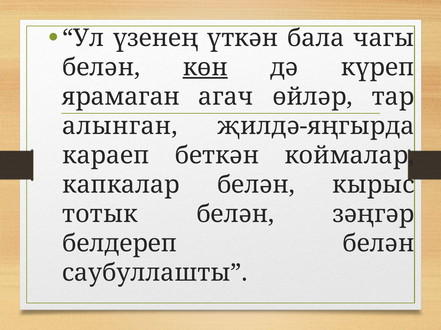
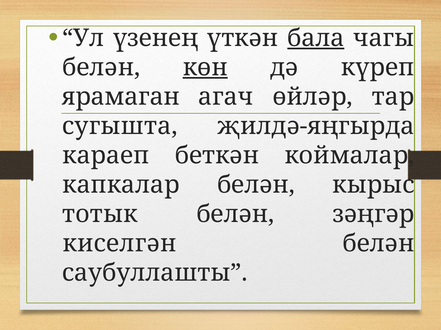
бала underline: none -> present (316, 38)
алынган: алынган -> сугышта (120, 126)
белдереп: белдереп -> киселгән (119, 244)
